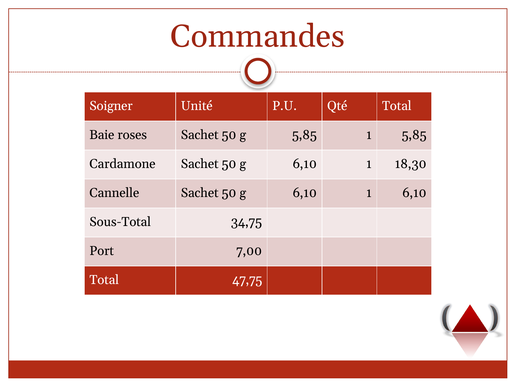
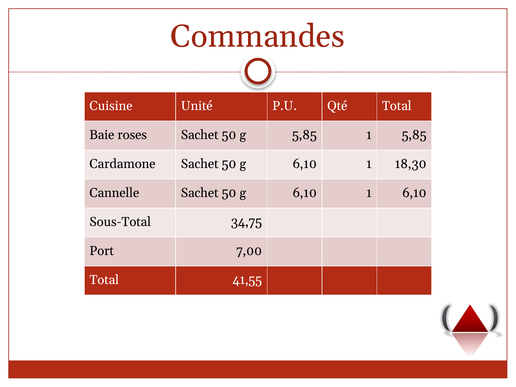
Soigner: Soigner -> Cuisine (111, 106)
47,75: 47,75 -> 41,55 (247, 280)
